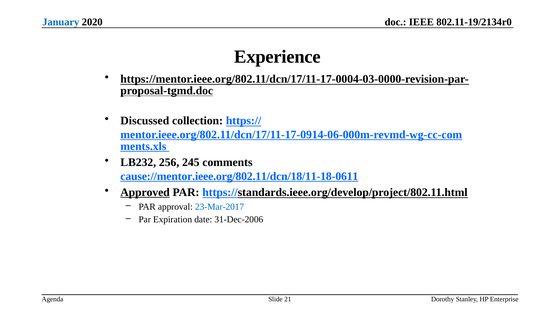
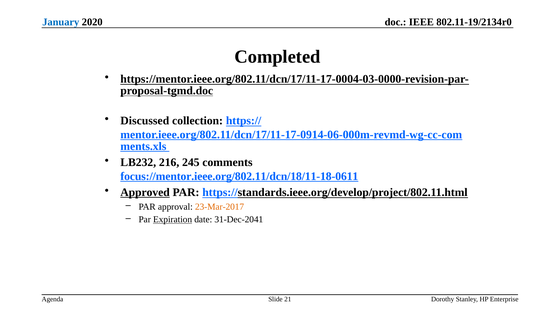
Experience: Experience -> Completed (277, 57)
256: 256 -> 216 (169, 162)
cause://mentor.ieee.org/802.11/dcn/18/11-18-0611: cause://mentor.ieee.org/802.11/dcn/18/11-18-0611 -> focus://mentor.ieee.org/802.11/dcn/18/11-18-0611 (239, 176)
23-Mar-2017 colour: blue -> orange (220, 207)
Expiration underline: none -> present (173, 220)
31-Dec-2006: 31-Dec-2006 -> 31-Dec-2041 (239, 220)
